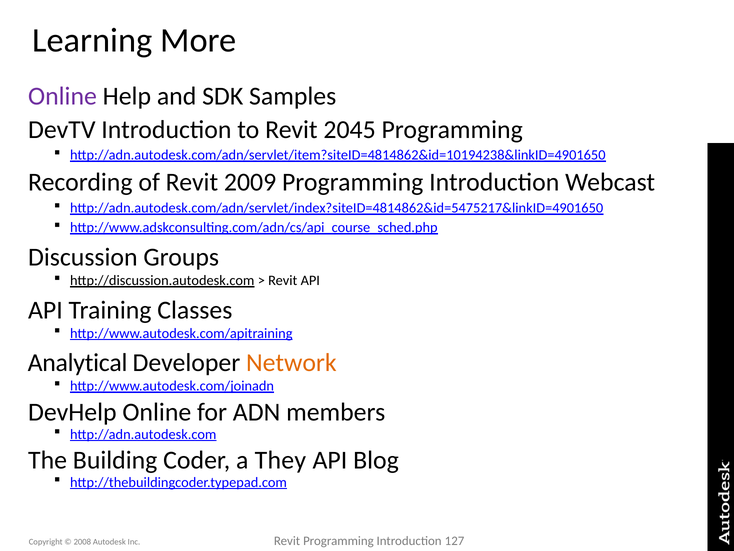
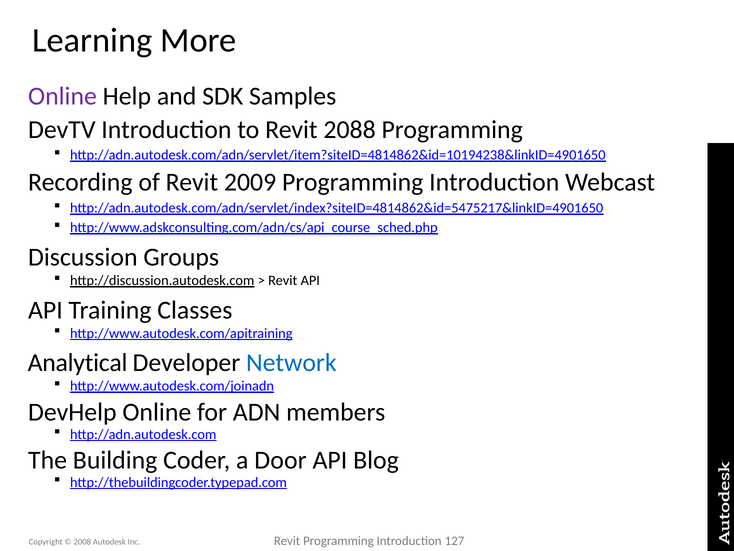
2045: 2045 -> 2088 (350, 130)
Network colour: orange -> blue (291, 363)
They: They -> Door (281, 460)
